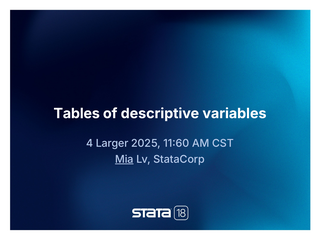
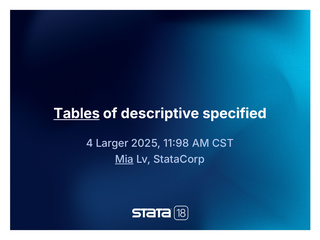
Tables underline: none -> present (77, 113)
variables: variables -> specified (234, 113)
11:60: 11:60 -> 11:98 (176, 143)
